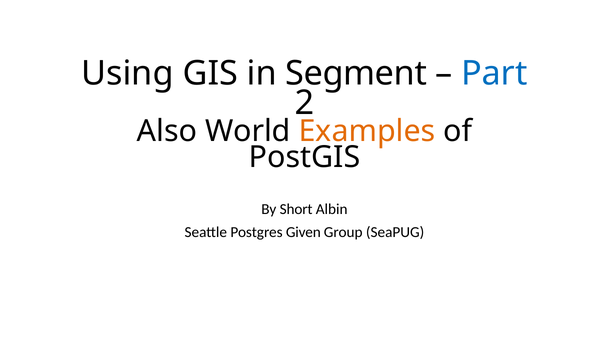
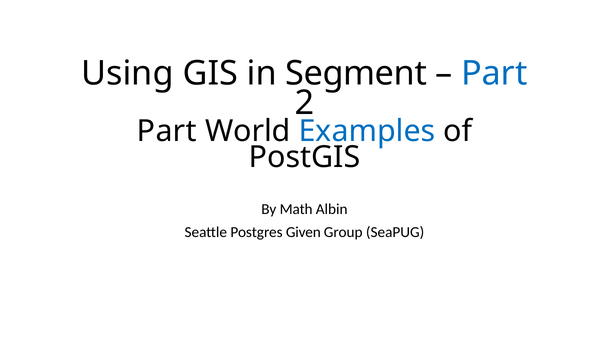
Also: Also -> Part (167, 131)
Examples colour: orange -> blue (367, 131)
Short: Short -> Math (296, 210)
